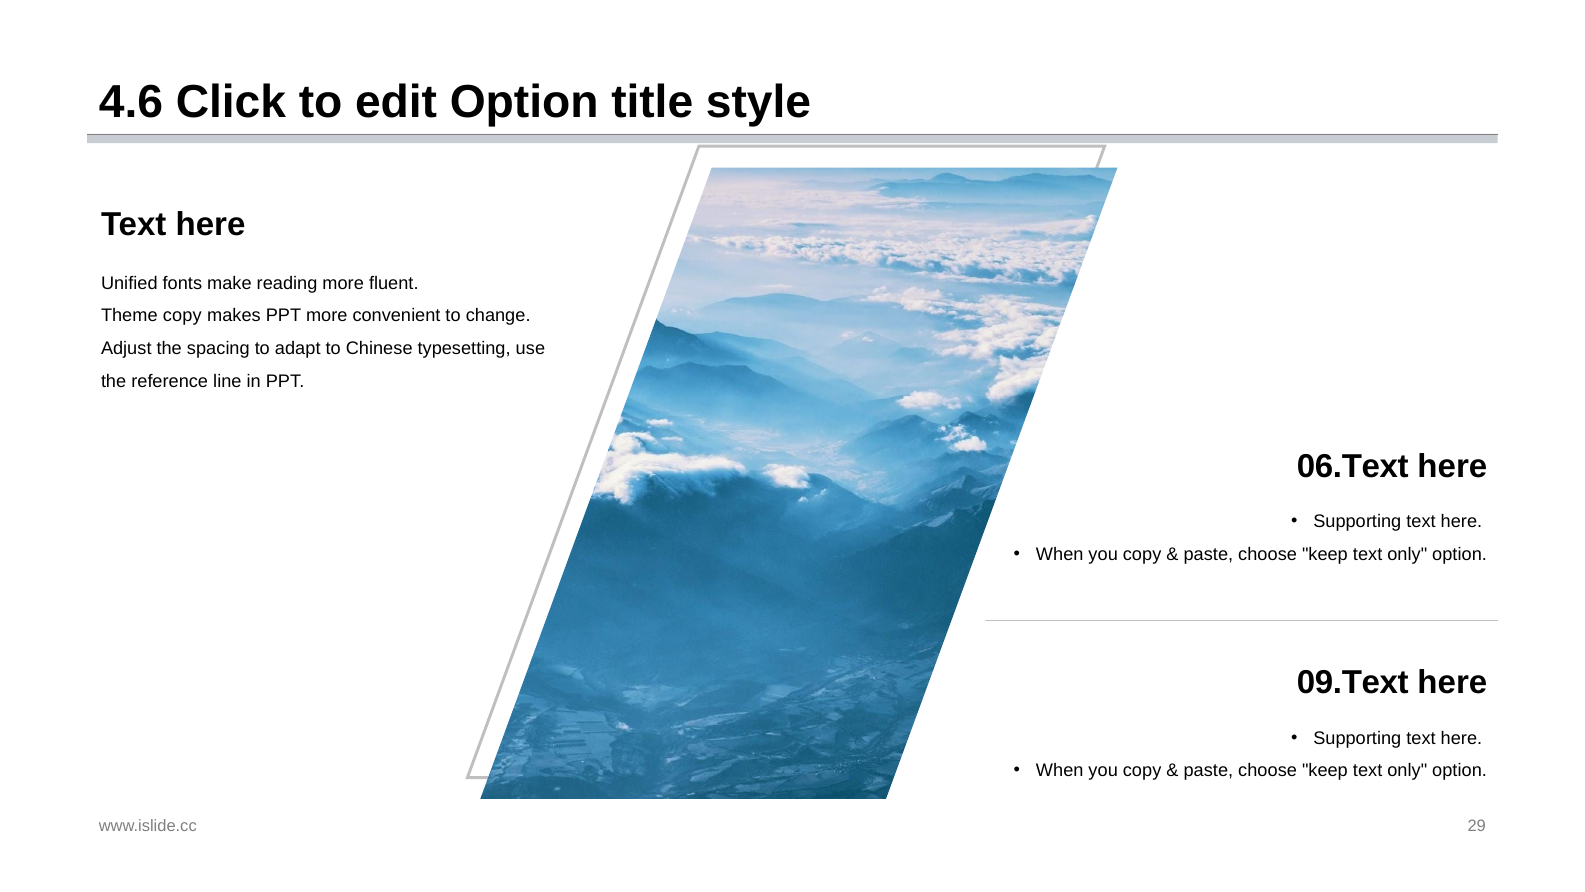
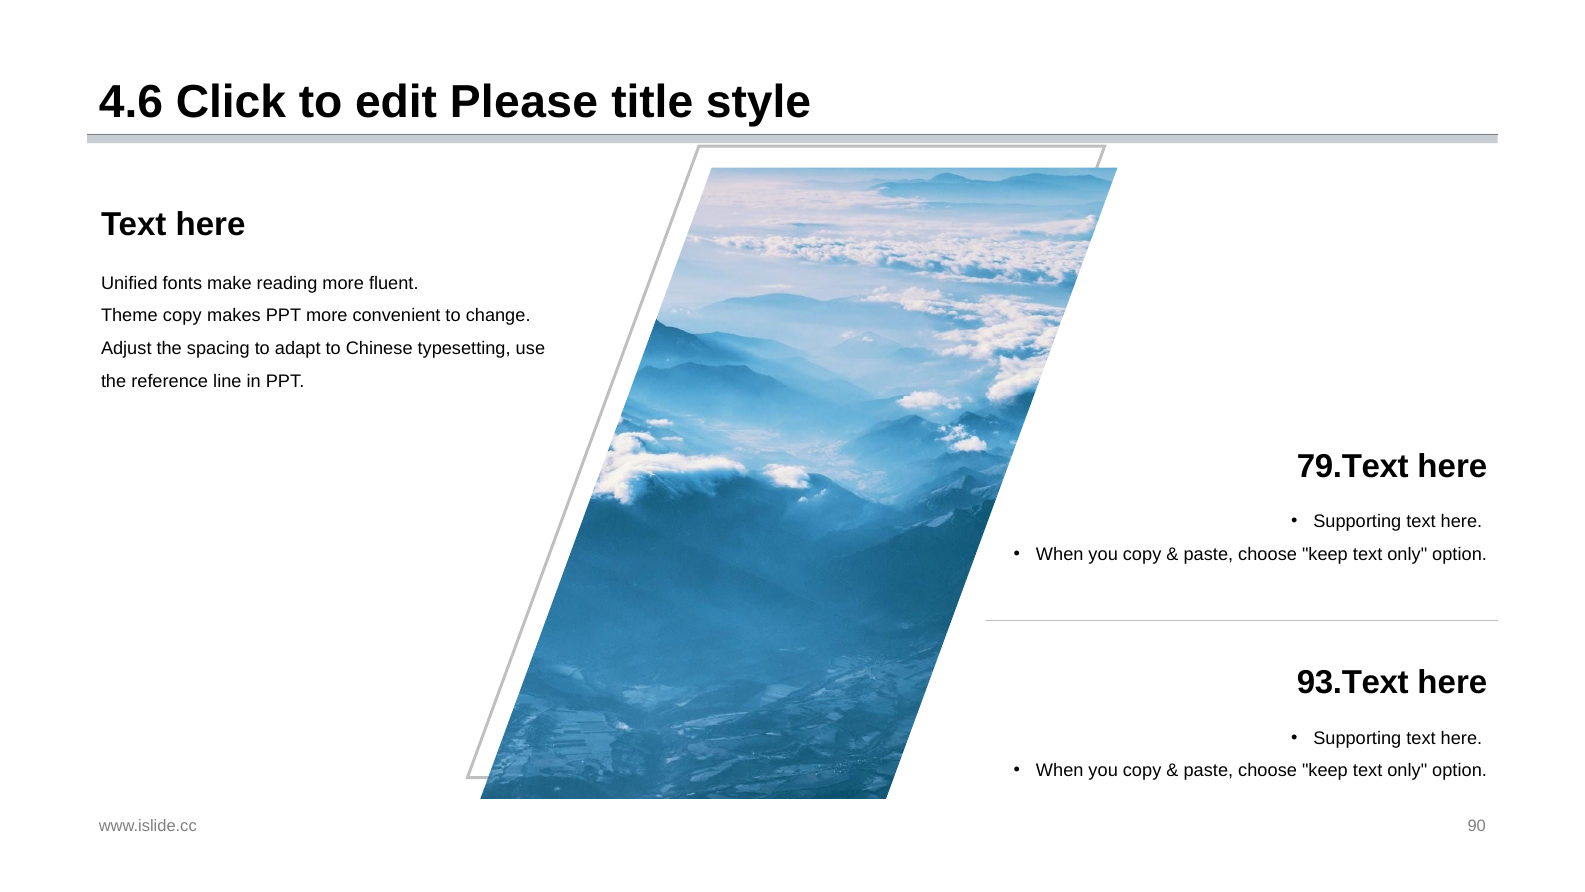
edit Option: Option -> Please (524, 102)
06.Text: 06.Text -> 79.Text (1353, 466)
09.Text: 09.Text -> 93.Text (1353, 682)
29: 29 -> 90 (1477, 826)
